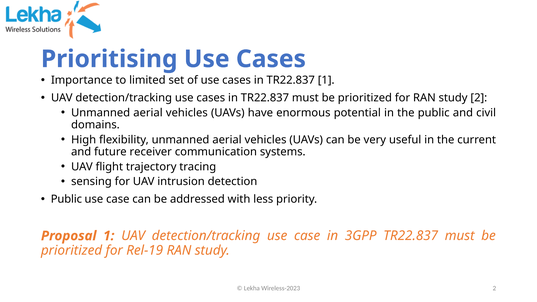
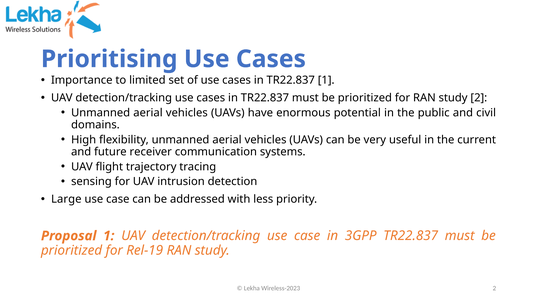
Public: Public -> Large (66, 199)
